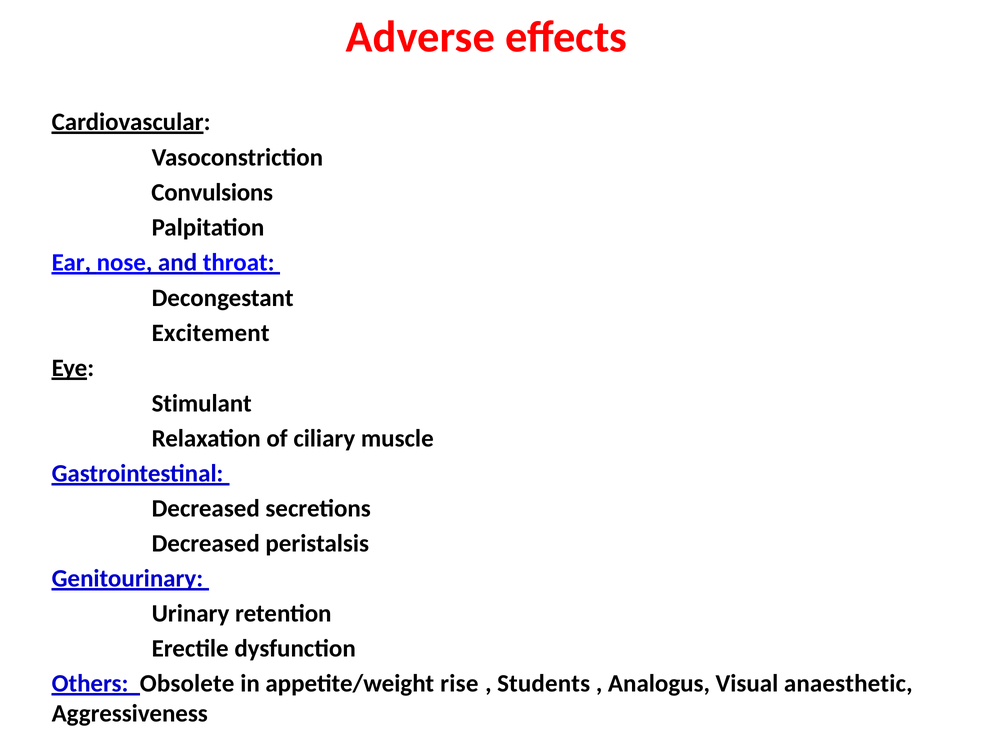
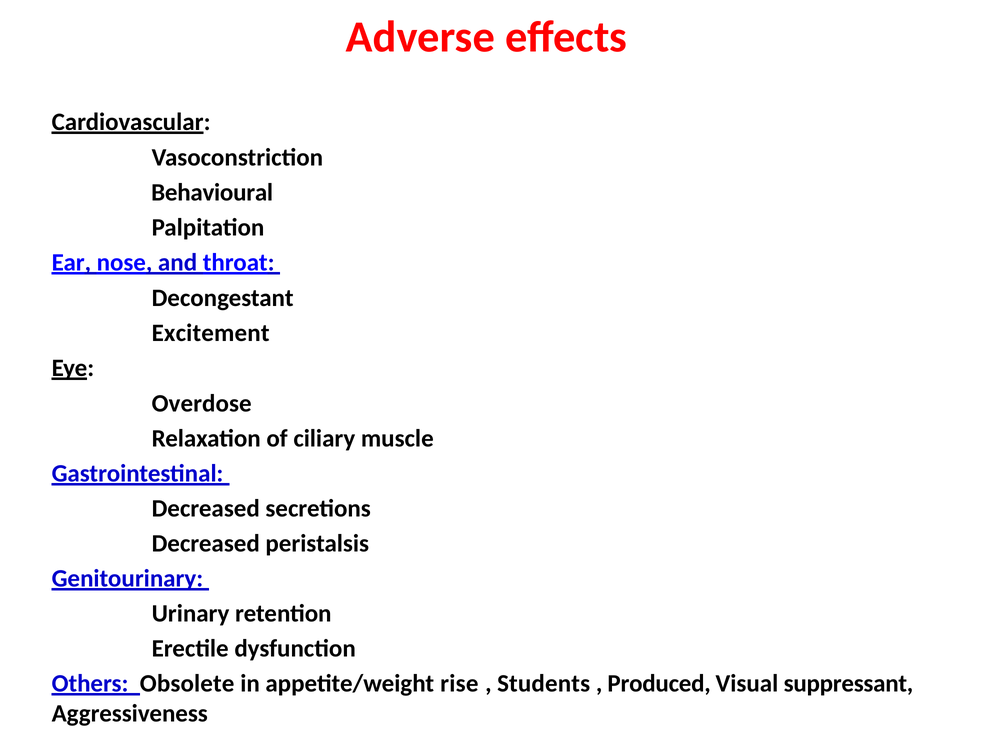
Convulsions: Convulsions -> Behavioural (212, 192)
Stimulant: Stimulant -> Overdose (202, 403)
Analogus: Analogus -> Produced (659, 683)
anaesthetic: anaesthetic -> suppressant (848, 683)
